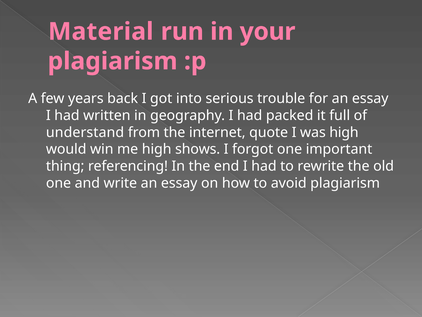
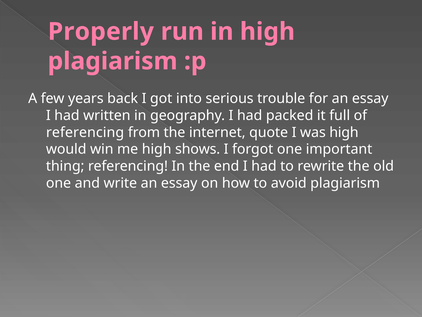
Material: Material -> Properly (101, 32)
in your: your -> high (267, 32)
understand: understand -> referencing (85, 132)
